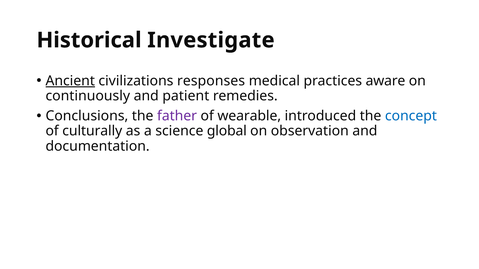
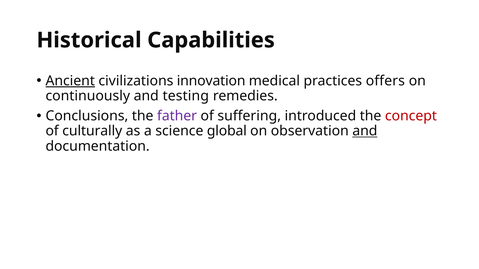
Investigate: Investigate -> Capabilities (211, 40)
responses: responses -> innovation (211, 81)
aware: aware -> offers (385, 81)
patient: patient -> testing (186, 96)
wearable: wearable -> suffering (249, 116)
concept colour: blue -> red (411, 116)
and underline: none -> present (365, 131)
